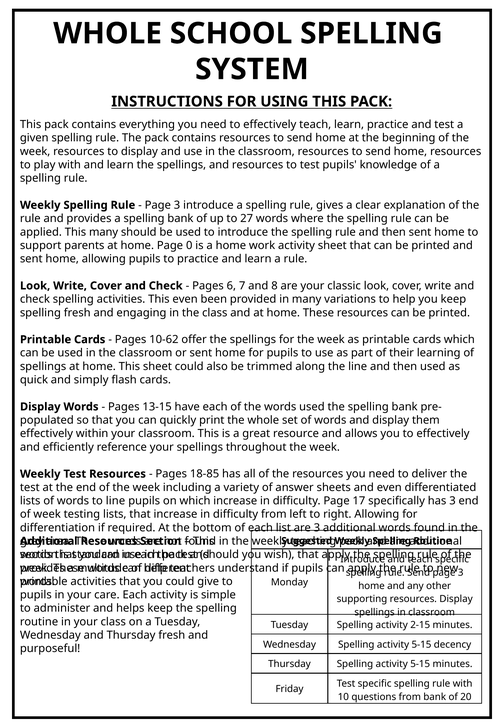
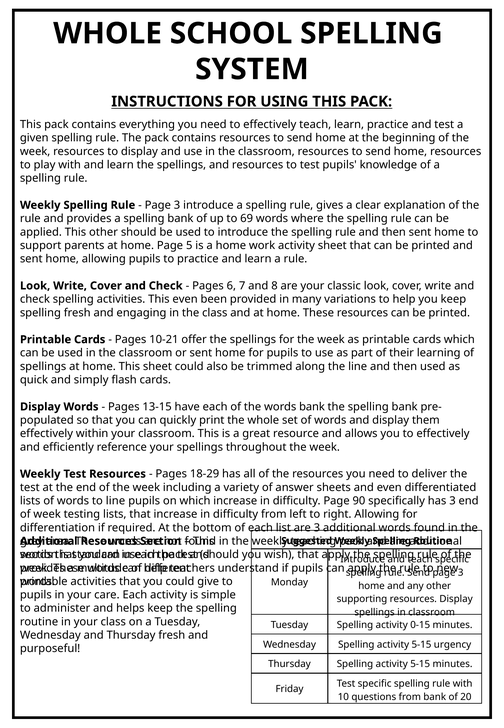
27: 27 -> 69 (247, 219)
This many: many -> other (103, 232)
0: 0 -> 5 (189, 245)
10-62: 10-62 -> 10-21 (164, 340)
words used: used -> bank (312, 407)
18-85: 18-85 -> 18-29 (205, 474)
17: 17 -> 90 (359, 501)
2-15: 2-15 -> 0-15 (420, 625)
decency: decency -> urgency (453, 644)
